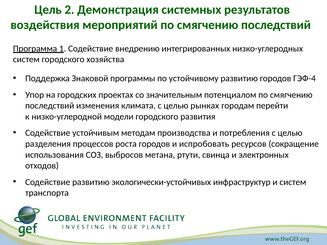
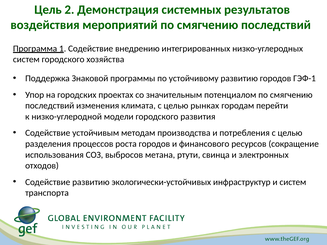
ГЭФ-4: ГЭФ-4 -> ГЭФ-1 (305, 79)
испробовать: испробовать -> финансового (204, 144)
